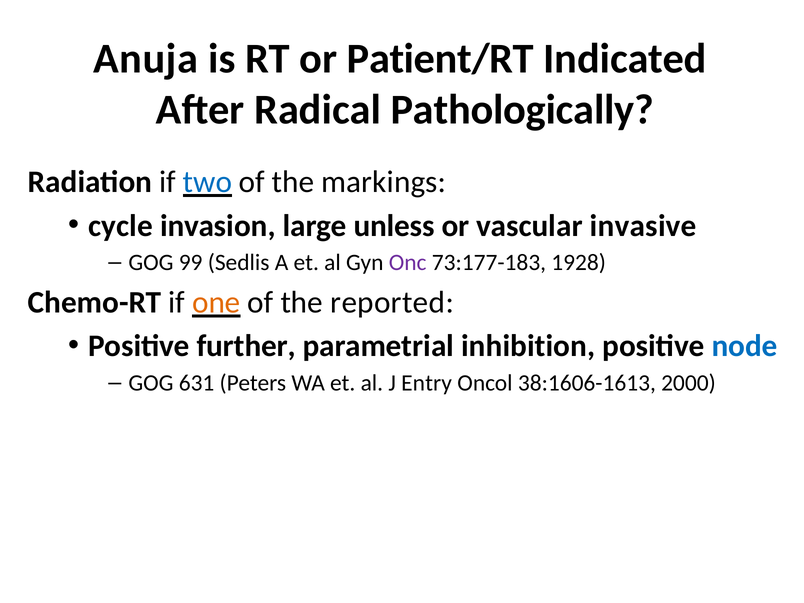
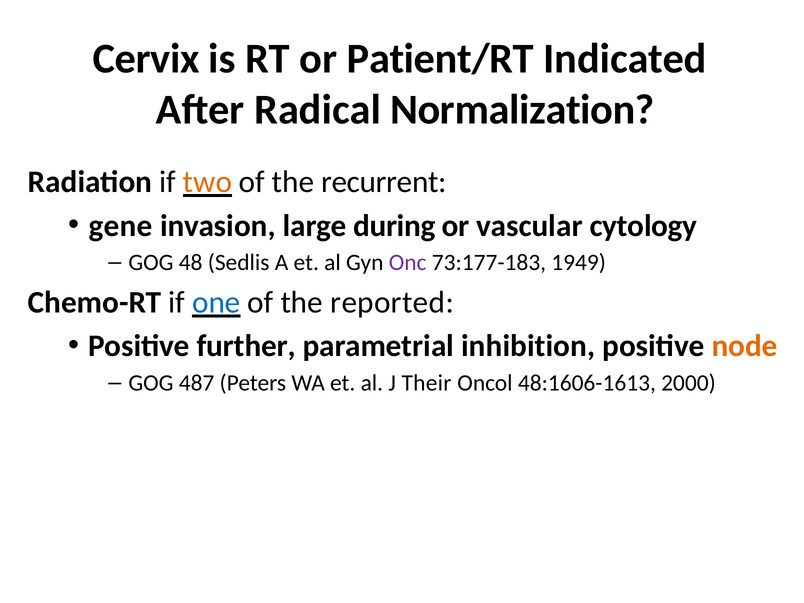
Anuja: Anuja -> Cervix (146, 59)
Pathologically: Pathologically -> Normalization (522, 110)
two colour: blue -> orange (207, 182)
markings: markings -> recurrent (384, 182)
cycle: cycle -> gene (121, 226)
unless: unless -> during (394, 226)
vascular invasive: invasive -> cytology (643, 226)
99: 99 -> 48 (191, 263)
1928: 1928 -> 1949 (579, 263)
one colour: orange -> blue (216, 302)
node colour: blue -> orange (745, 346)
631: 631 -> 487 (197, 383)
Entry: Entry -> Their (426, 383)
38:1606-1613: 38:1606-1613 -> 48:1606-1613 (587, 383)
